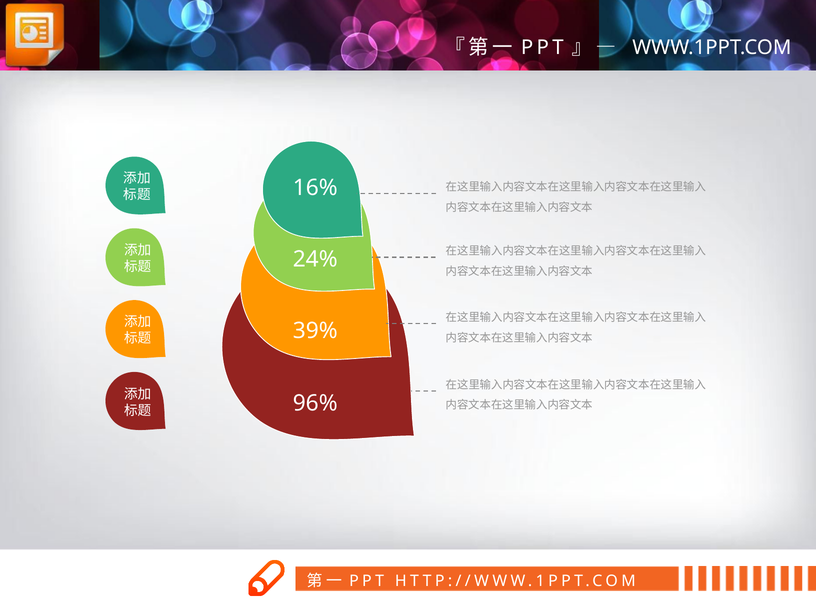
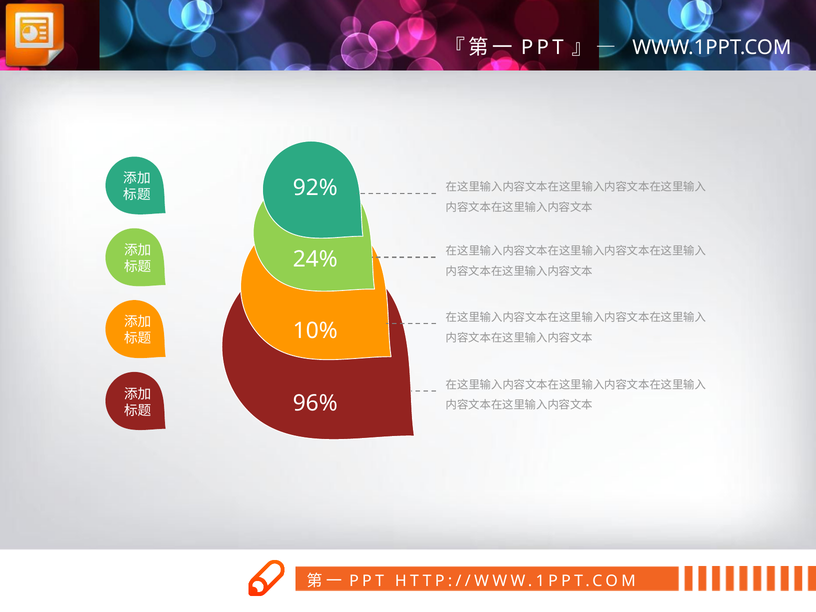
16%: 16% -> 92% (315, 188)
39%: 39% -> 10% (315, 331)
